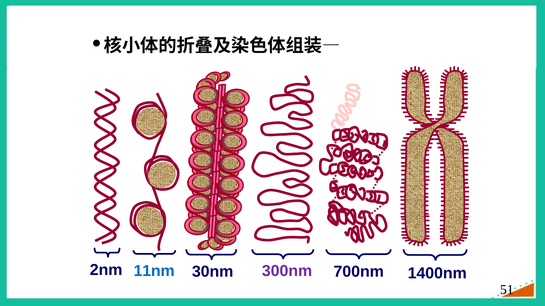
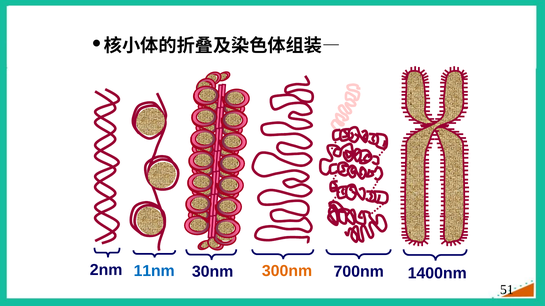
300nm colour: purple -> orange (287, 271)
